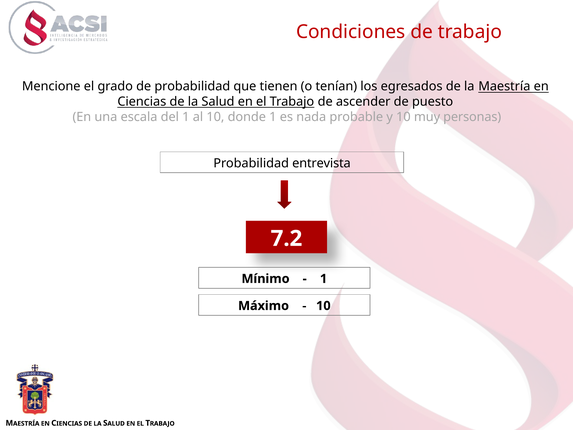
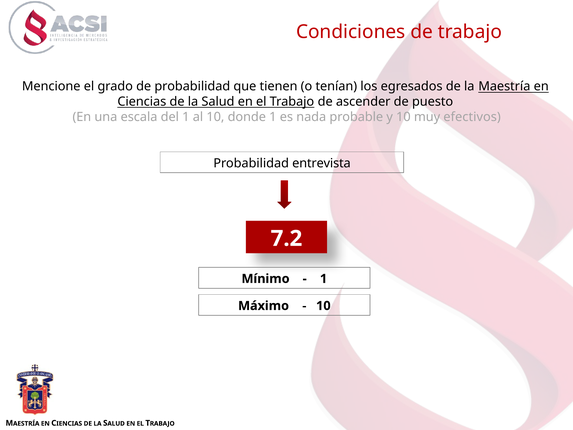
personas: personas -> efectivos (472, 117)
